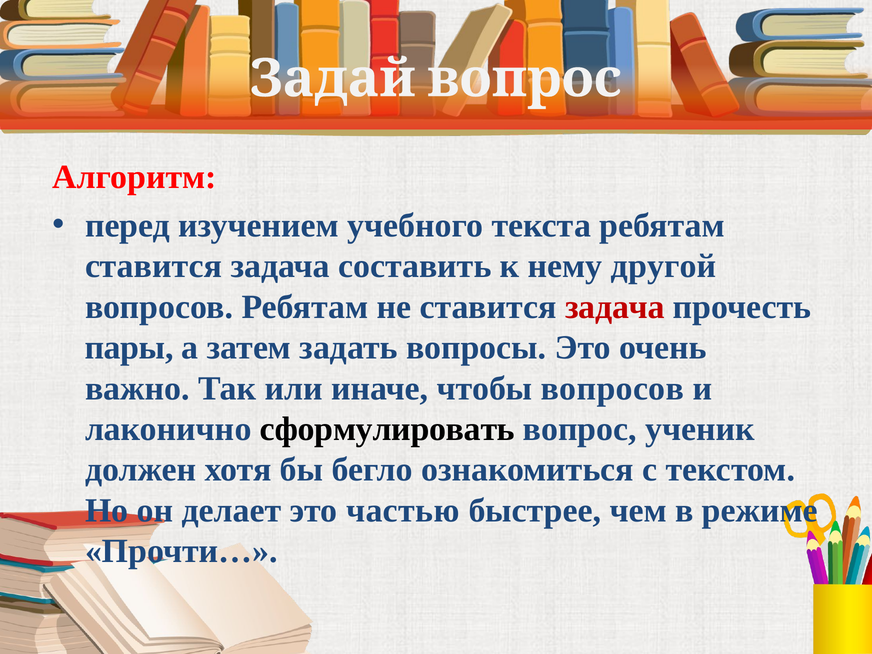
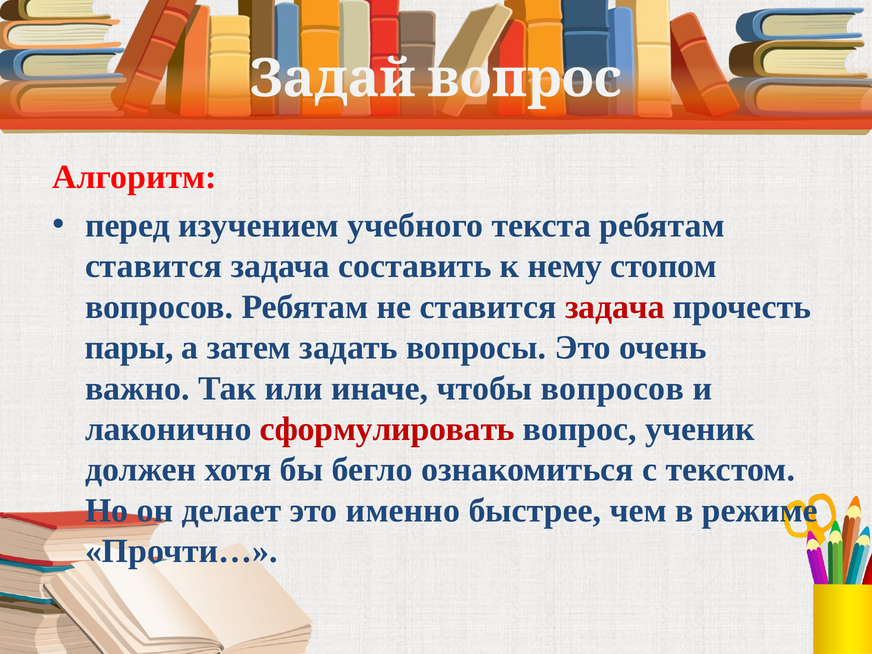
другой: другой -> стопом (664, 266)
сформулировать colour: black -> red (387, 429)
частью: частью -> именно (403, 510)
